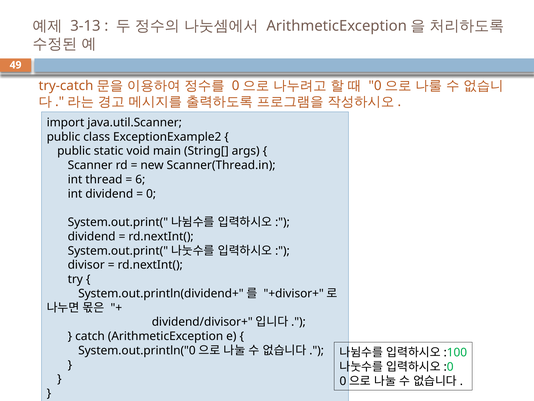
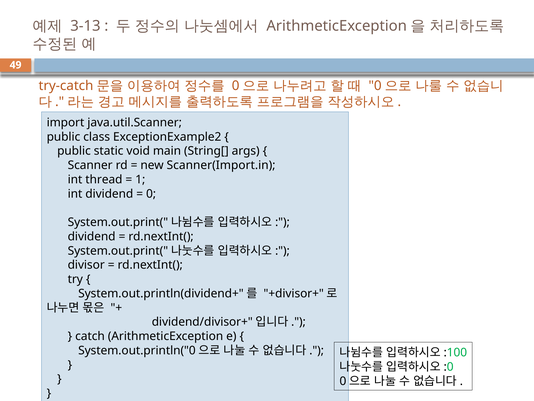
Scanner(Thread.in: Scanner(Thread.in -> Scanner(Import.in (221, 165)
6: 6 -> 1 (140, 179)
